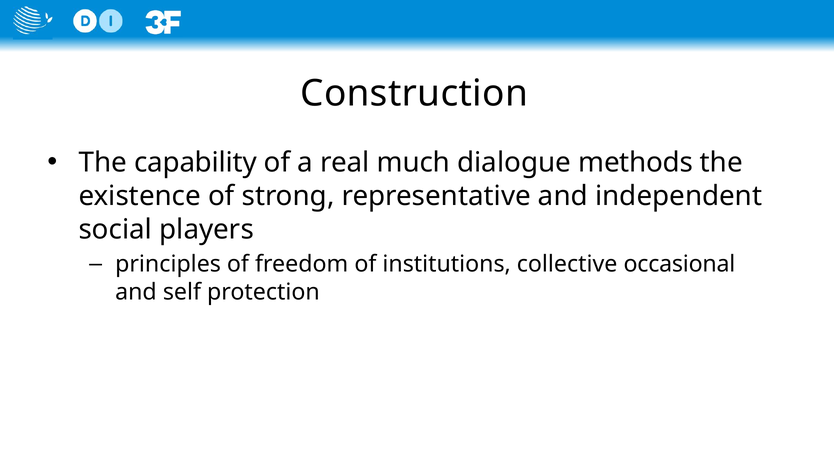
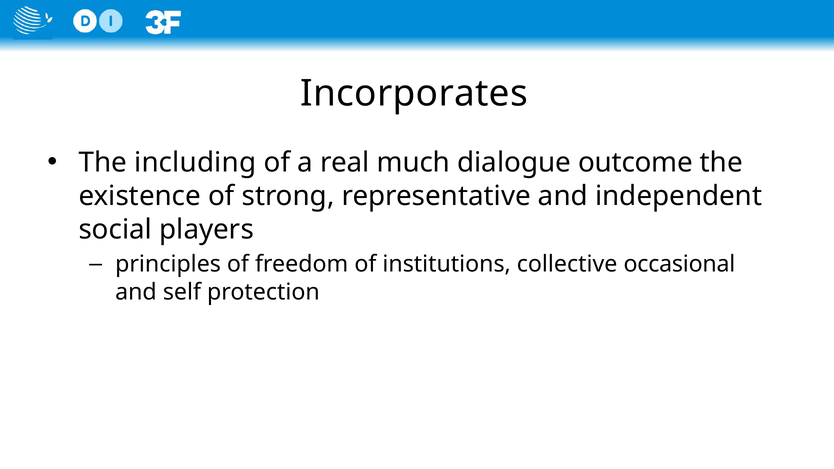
Construction: Construction -> Incorporates (414, 94)
capability: capability -> including (195, 163)
methods: methods -> outcome (636, 163)
